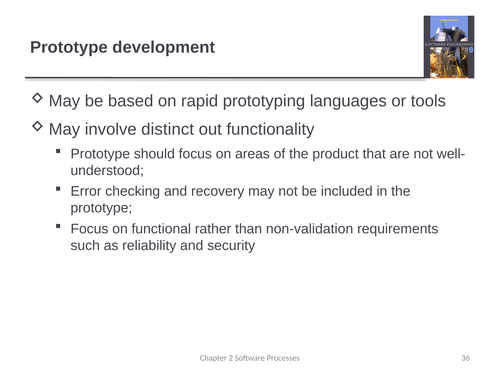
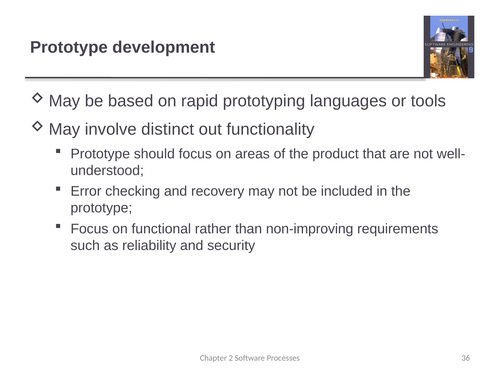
non-validation: non-validation -> non-improving (310, 229)
